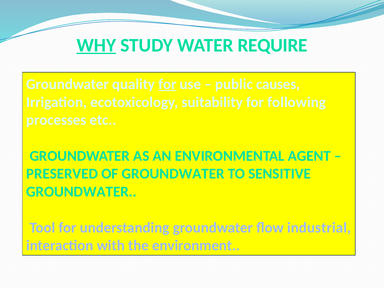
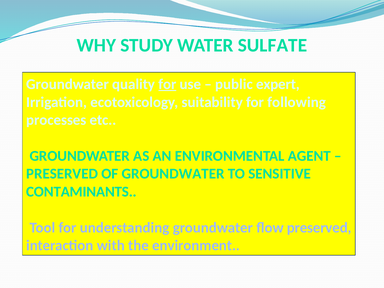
WHY underline: present -> none (96, 45)
REQUIRE: REQUIRE -> SULFATE (272, 45)
causes: causes -> expert (278, 84)
GROUNDWATER: GROUNDWATER -> CONTAMINANTS (81, 192)
flow industrial: industrial -> preserved (319, 228)
